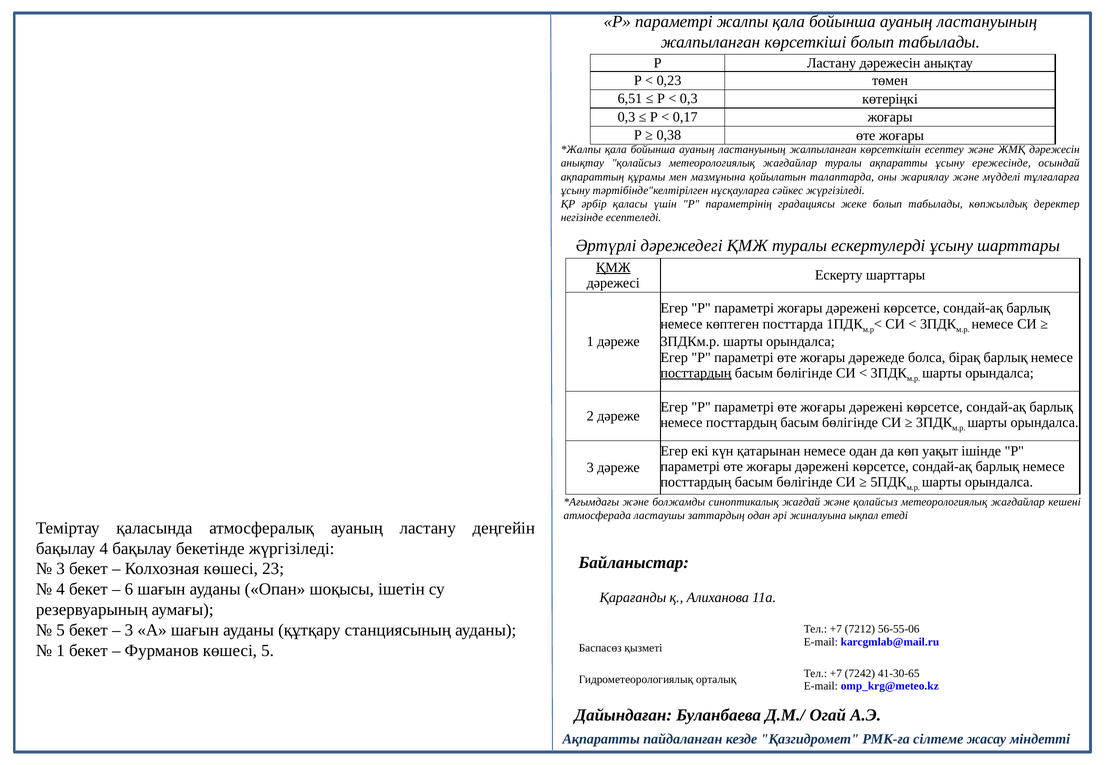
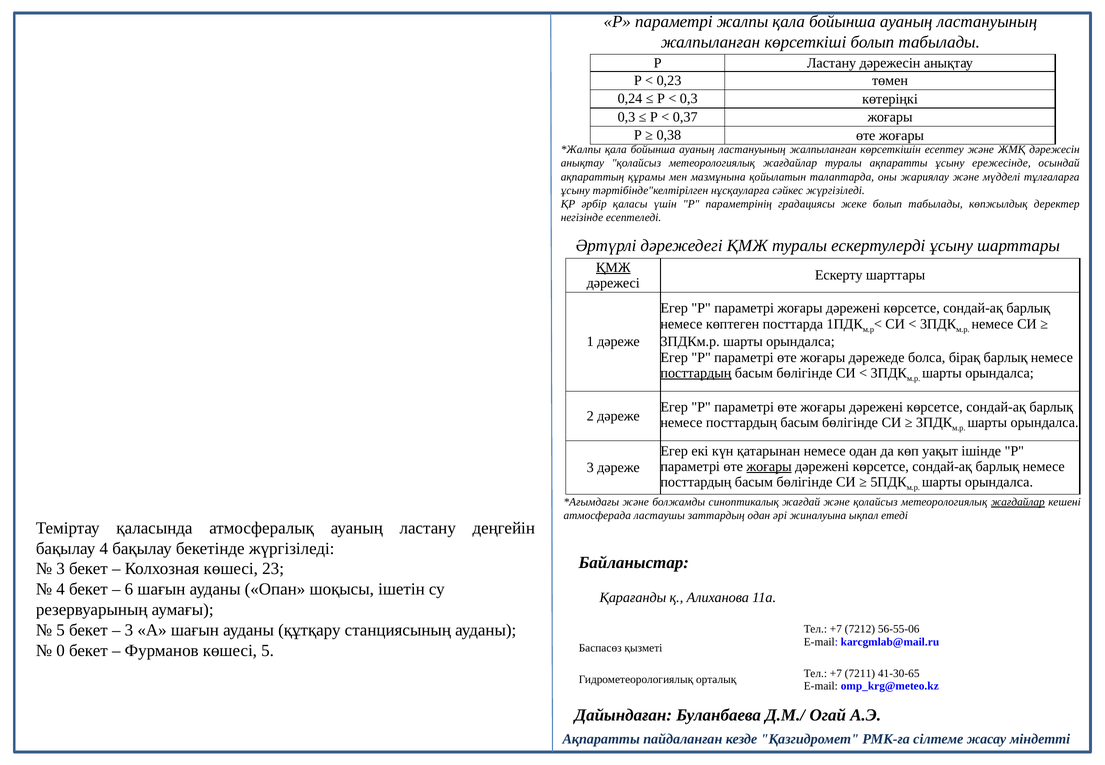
6,51: 6,51 -> 0,24 (630, 99)
0,17: 0,17 -> 0,37 (685, 117)
жоғары underline: none -> present (769, 466)
жағдайлар underline: none -> present (1018, 502)
1: 1 -> 0 (61, 650)
7242: 7242 -> 7211 (860, 673)
